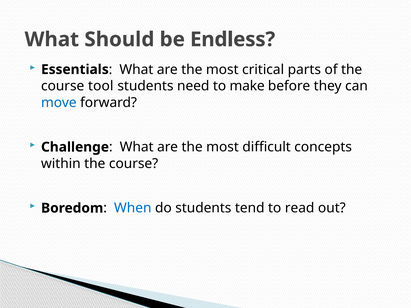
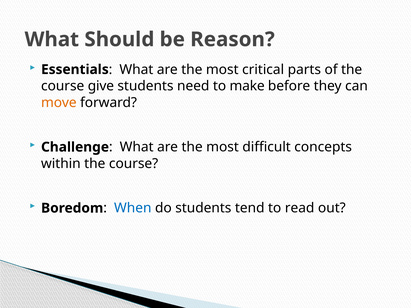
Endless: Endless -> Reason (232, 39)
tool: tool -> give (101, 86)
move colour: blue -> orange (59, 103)
